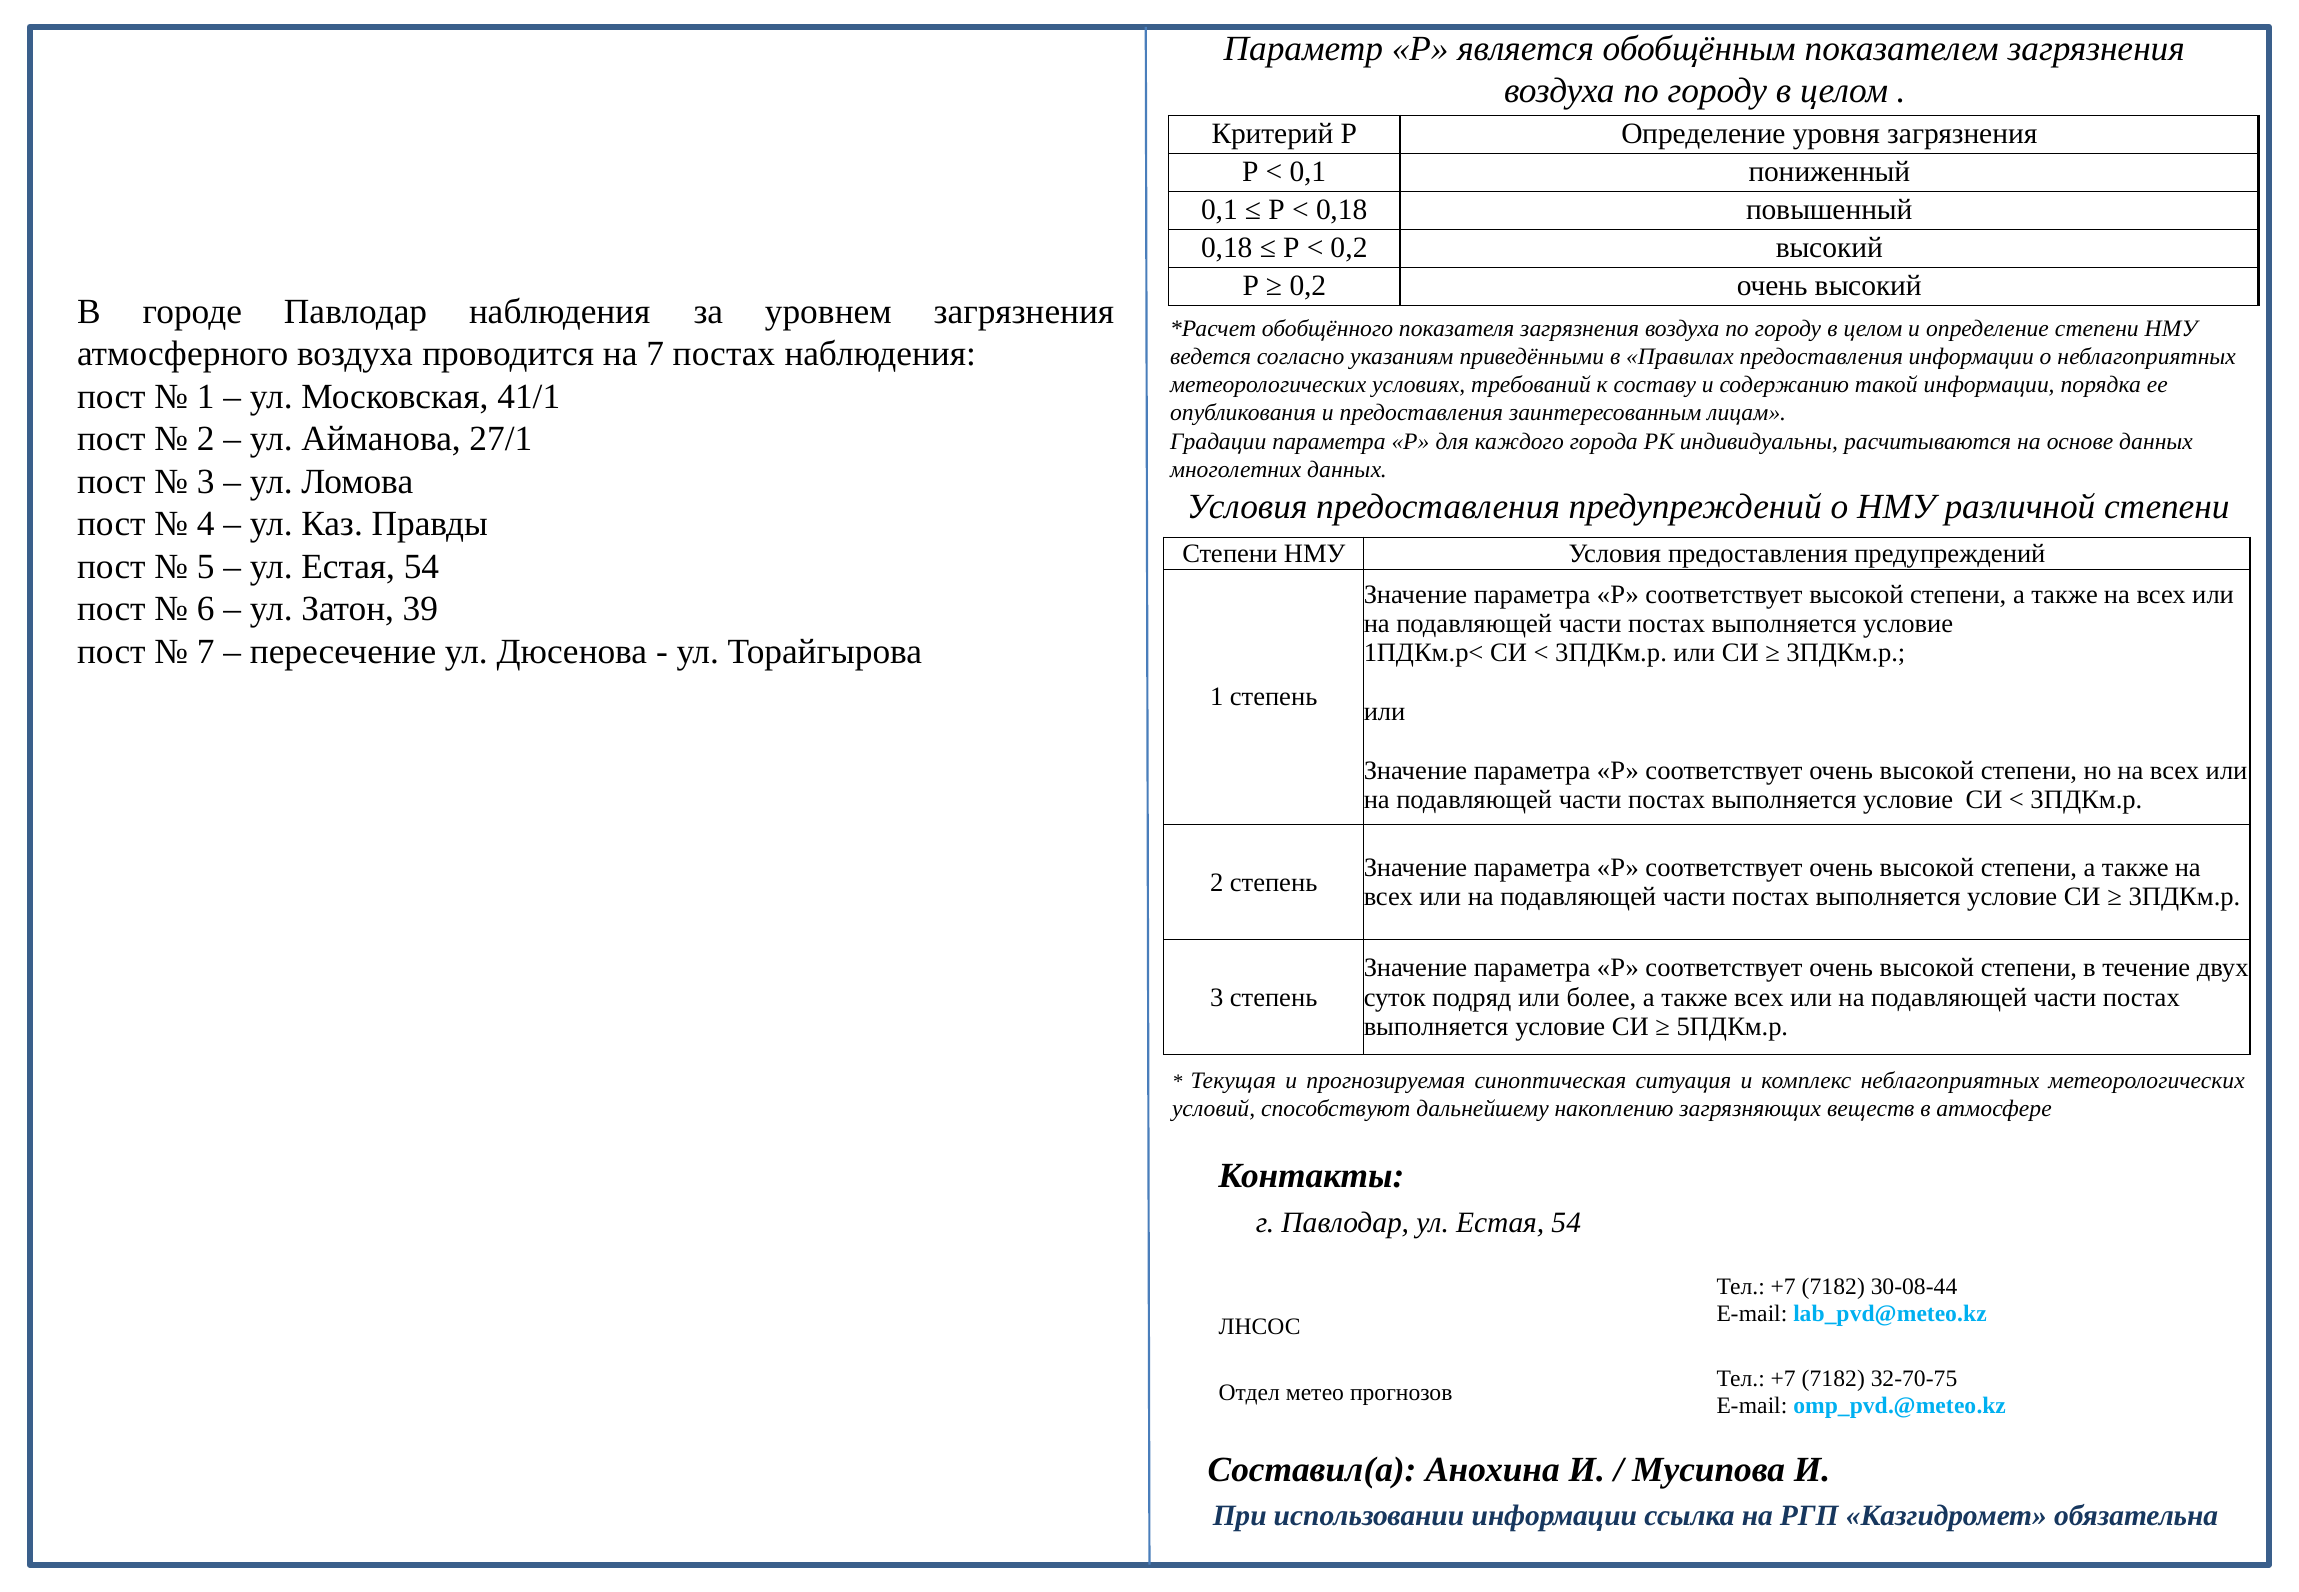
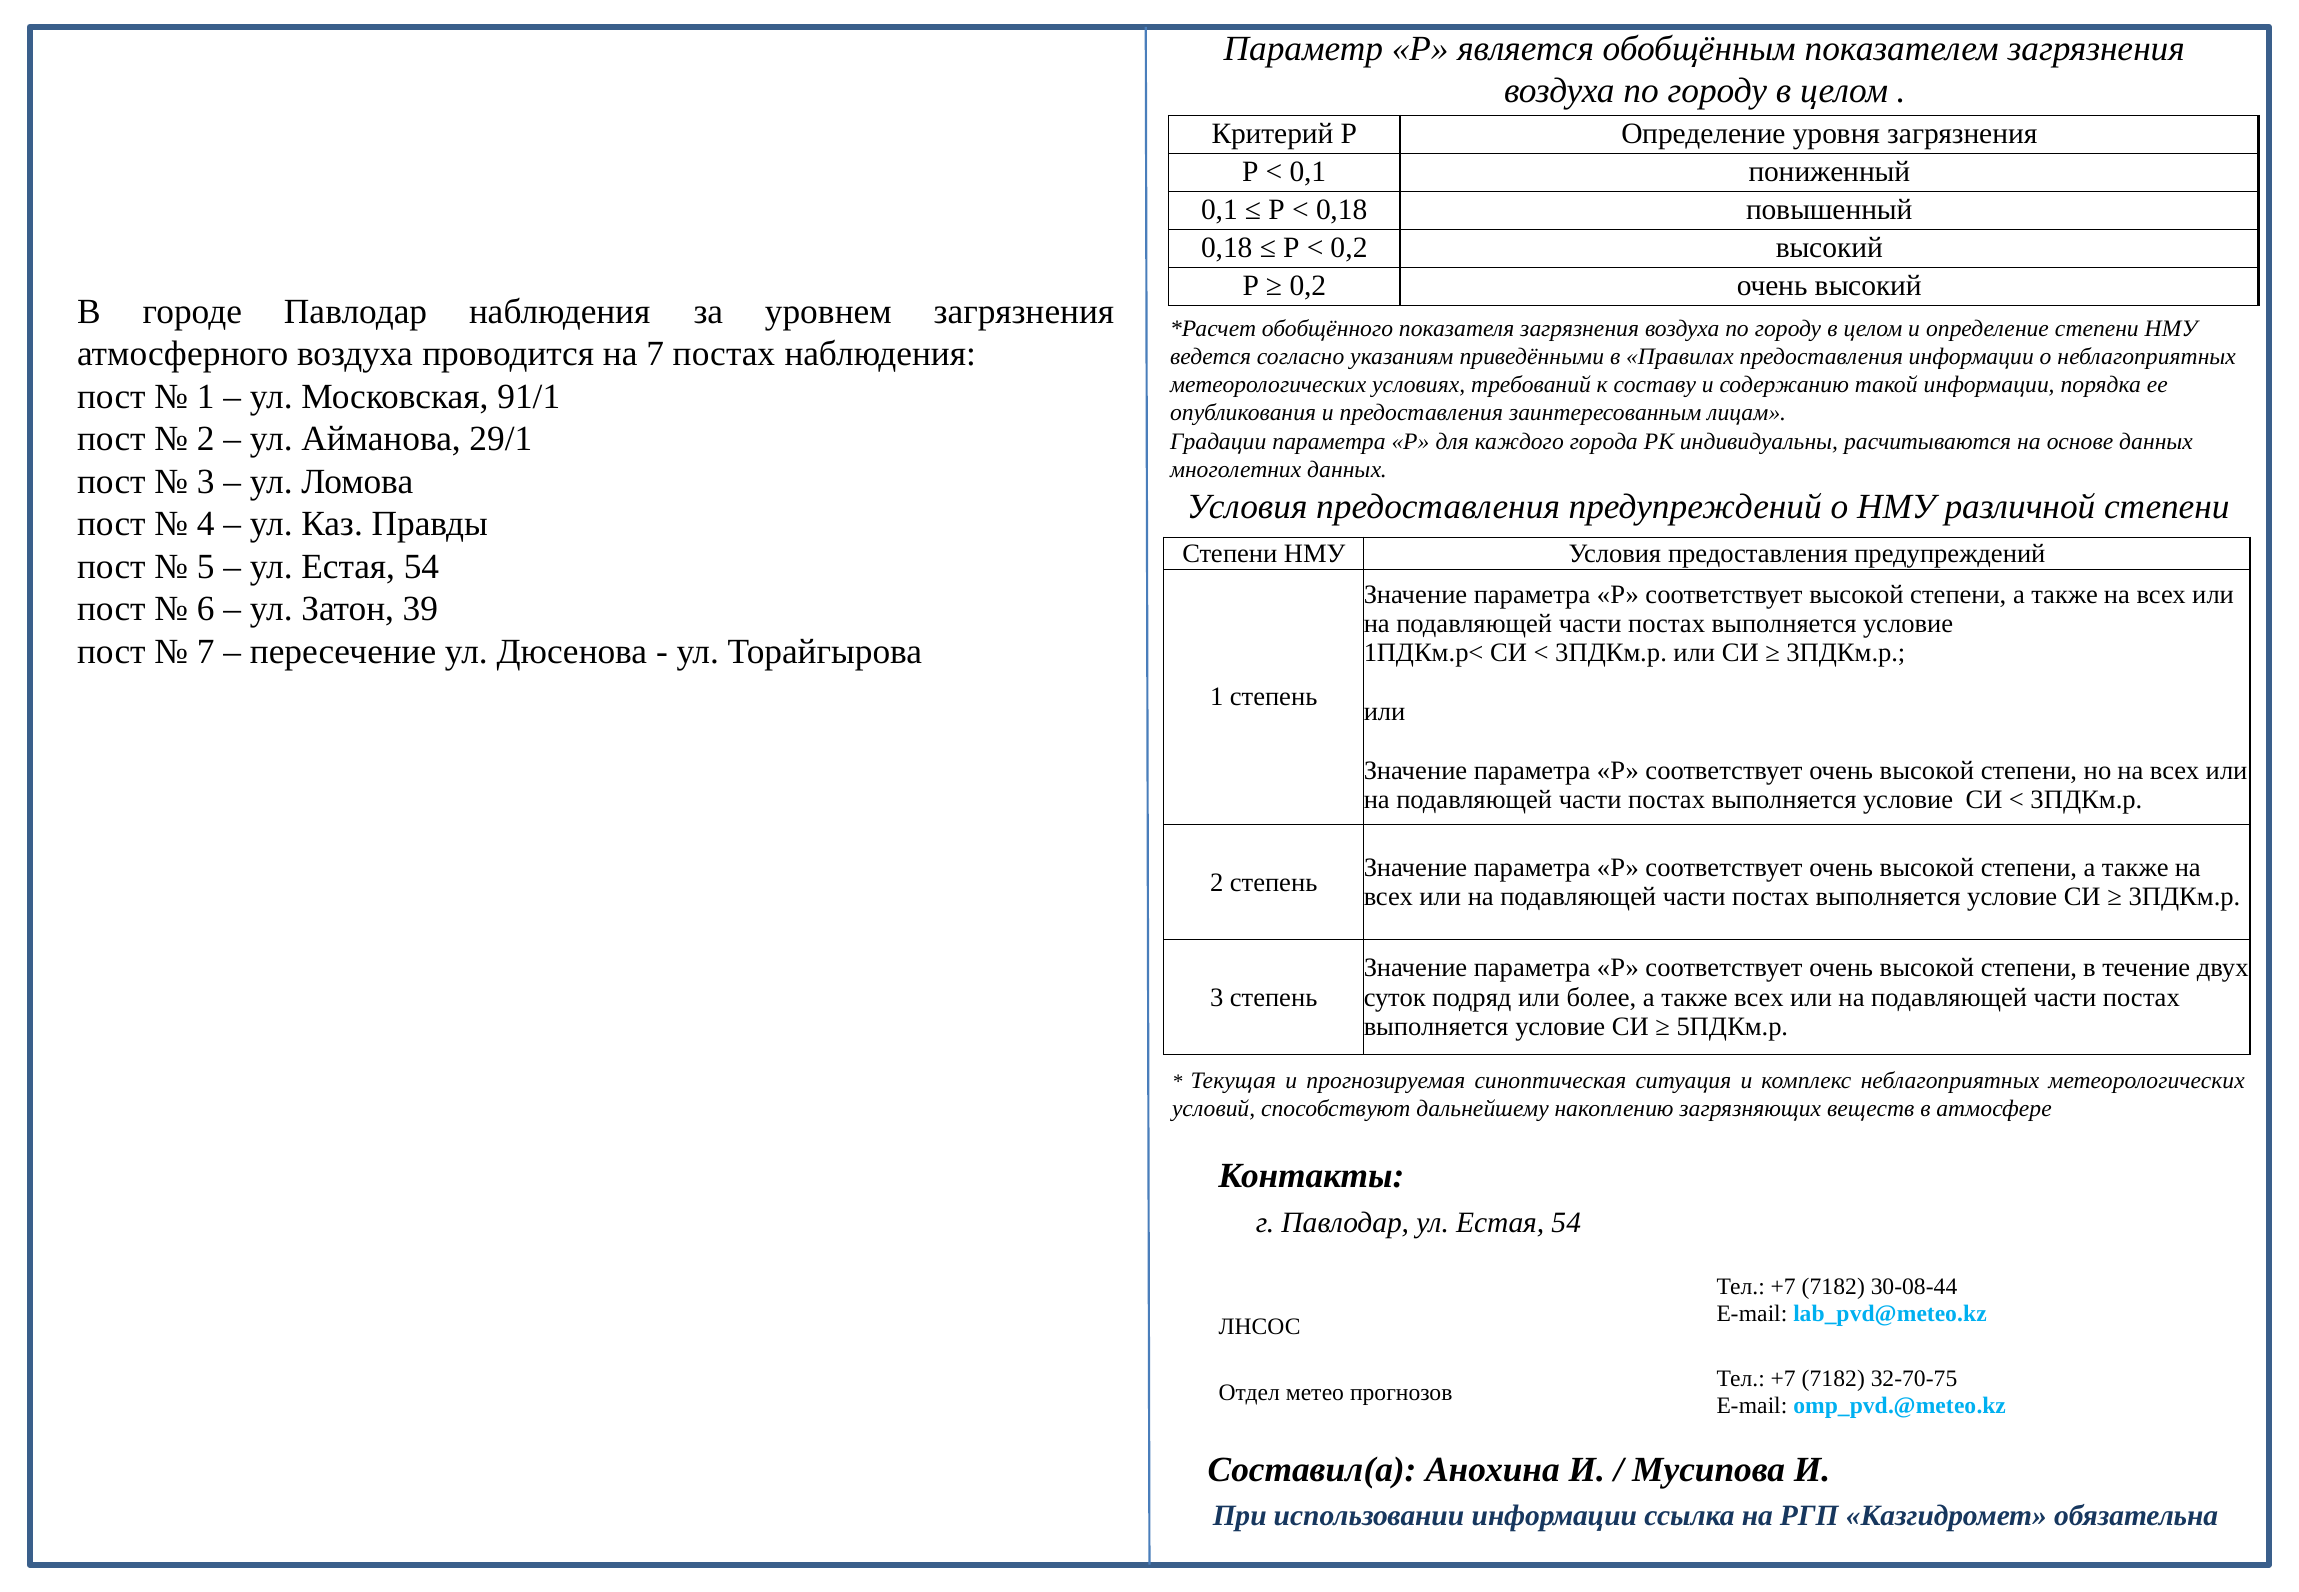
41/1: 41/1 -> 91/1 (529, 397)
27/1: 27/1 -> 29/1 (501, 439)
